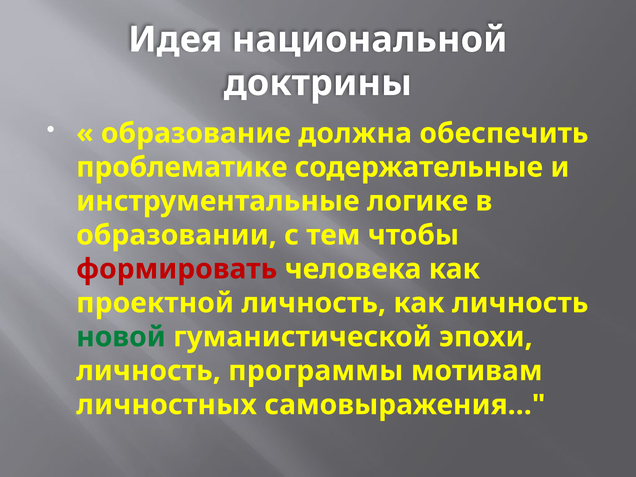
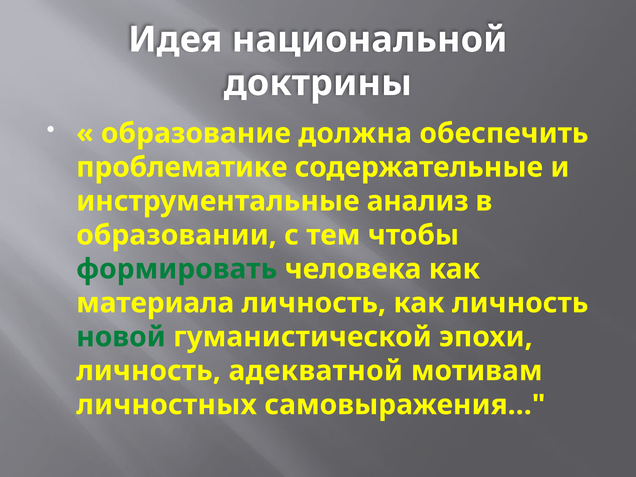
логике: логике -> анализ (418, 201)
формировать colour: red -> green (177, 269)
проектной: проектной -> материала (155, 303)
программы: программы -> адекватной (316, 371)
